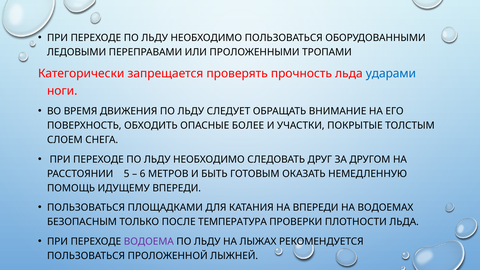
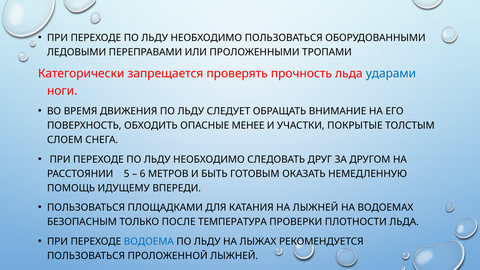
БОЛЕЕ: БОЛЕЕ -> МЕНЕЕ (248, 126)
НА ВПЕРЕДИ: ВПЕРЕДИ -> ЛЫЖНЕЙ (316, 208)
ВОДОЕМА colour: purple -> blue (149, 241)
